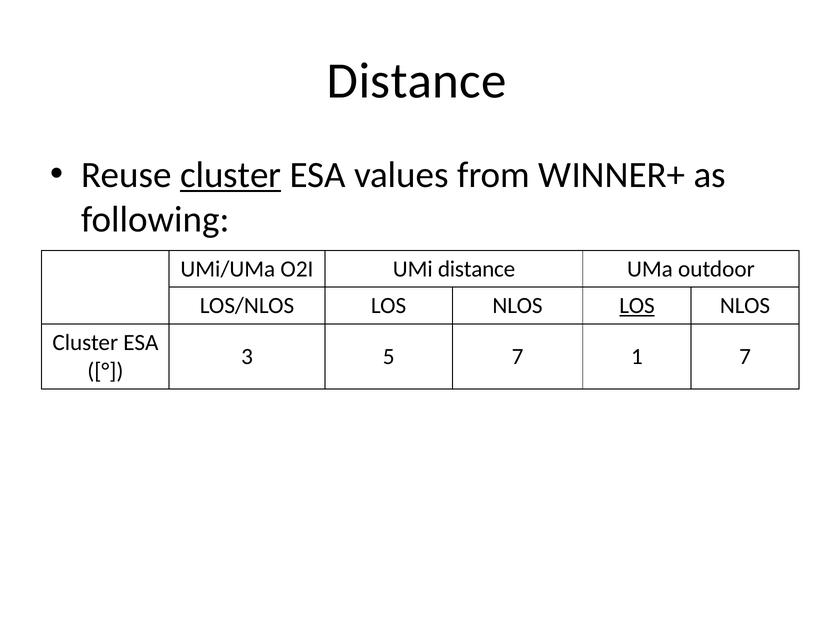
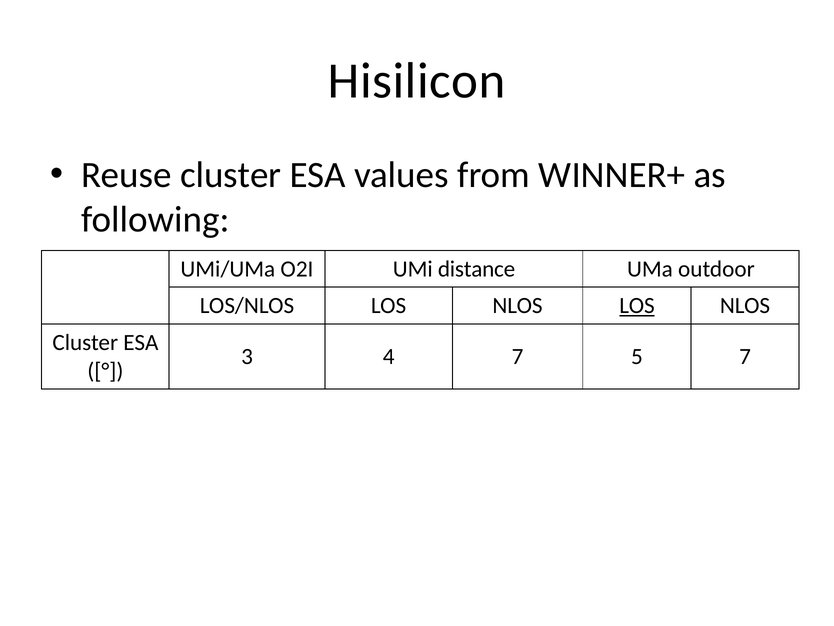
Distance: Distance -> Hisilicon (417, 81)
cluster underline: present -> none (231, 175)
5: 5 -> 4 (389, 356)
1: 1 -> 5 (637, 356)
